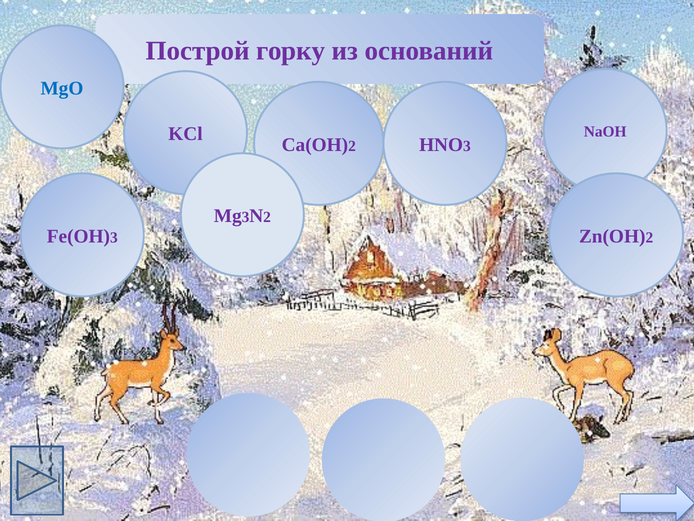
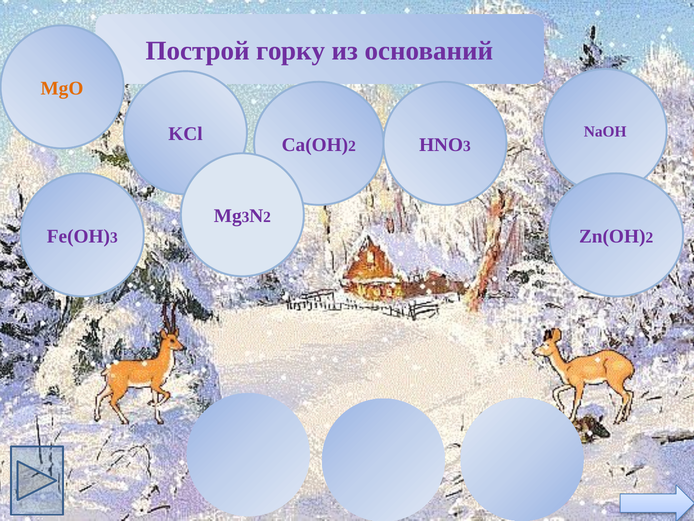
MgO colour: blue -> orange (62, 88)
